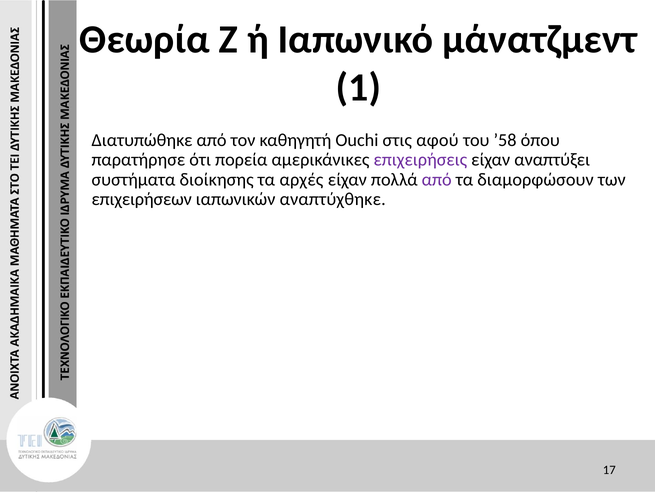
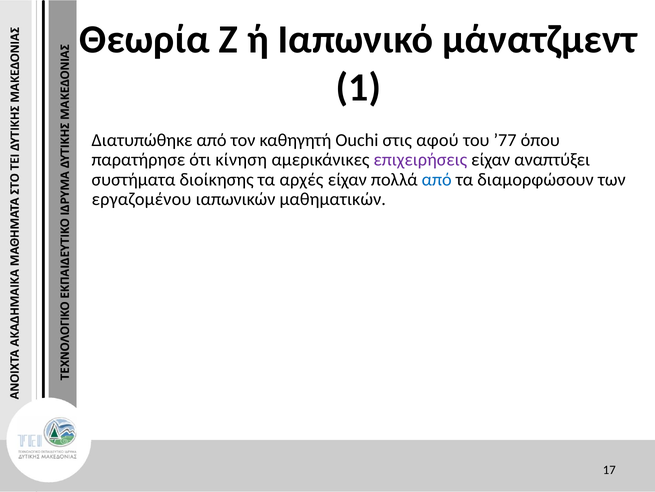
’58: ’58 -> ’77 (505, 140)
πορεία: πορεία -> κίνηση (241, 160)
από colour: purple -> blue (437, 179)
επιχειρήσεων: επιχειρήσεων -> εργαζομένου (142, 199)
αναπτύχθηκε: αναπτύχθηκε -> μαθηματικών (333, 199)
